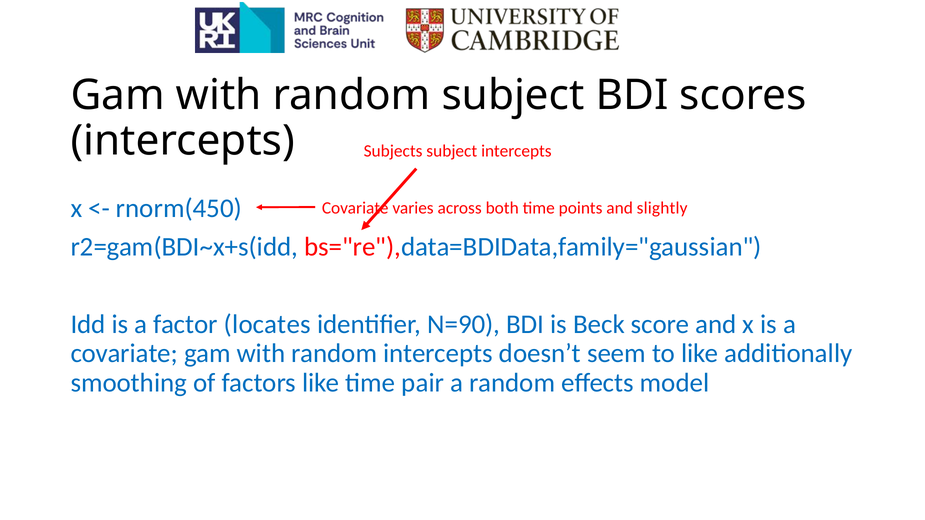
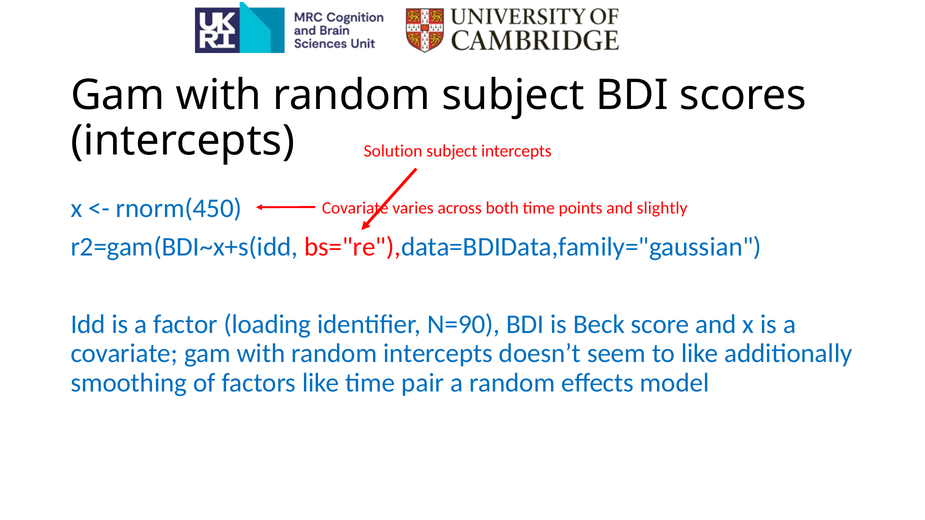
Subjects: Subjects -> Solution (393, 151)
locates: locates -> loading (267, 325)
